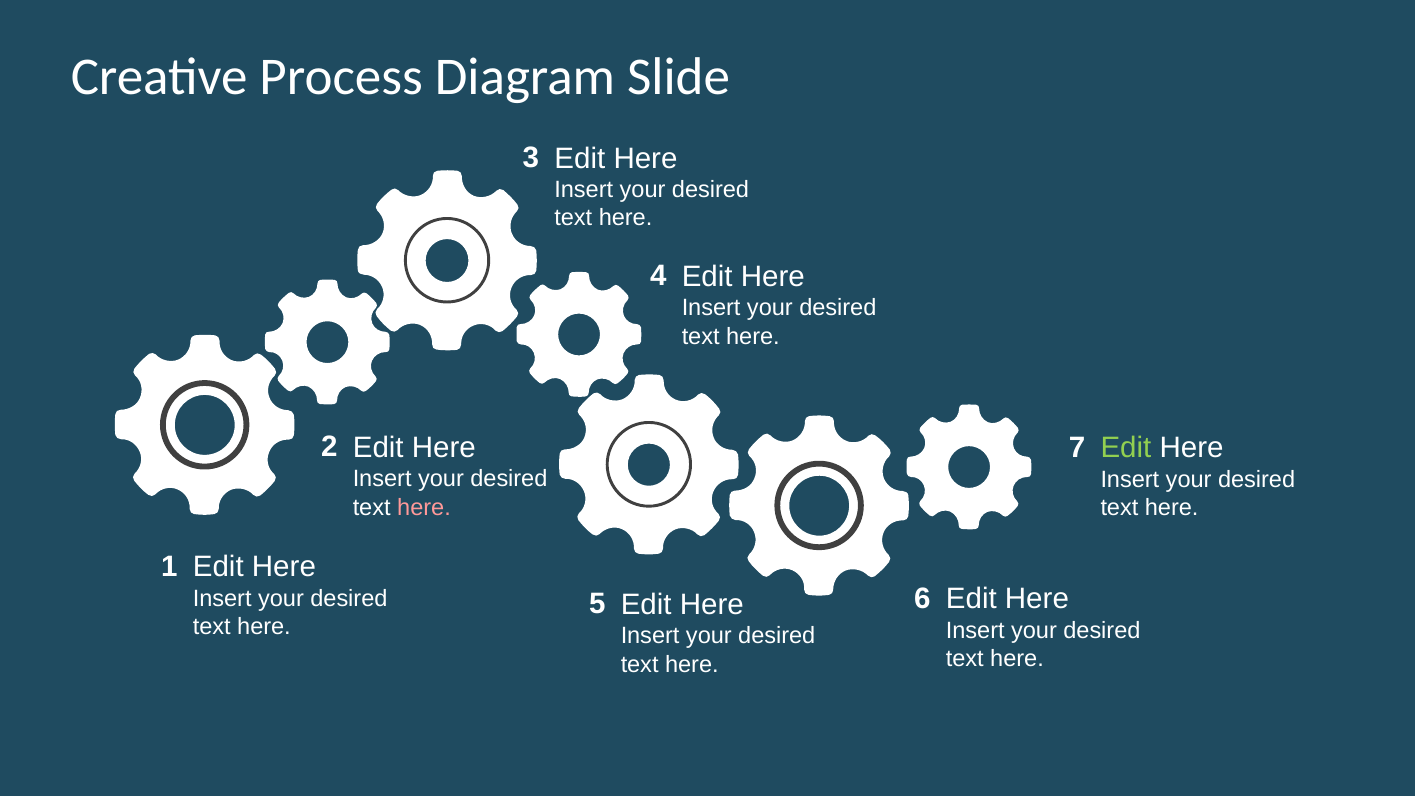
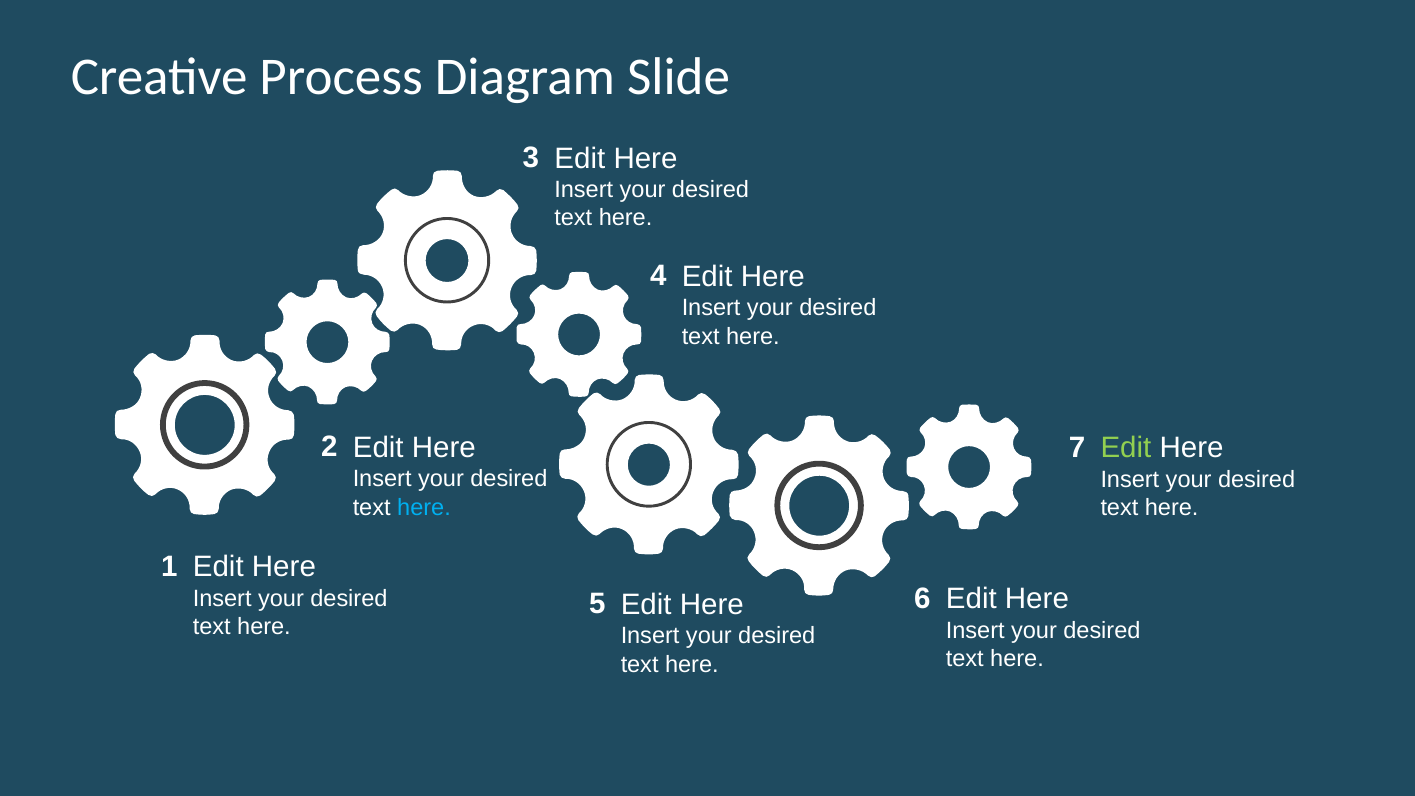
here colour: pink -> light blue (424, 507)
